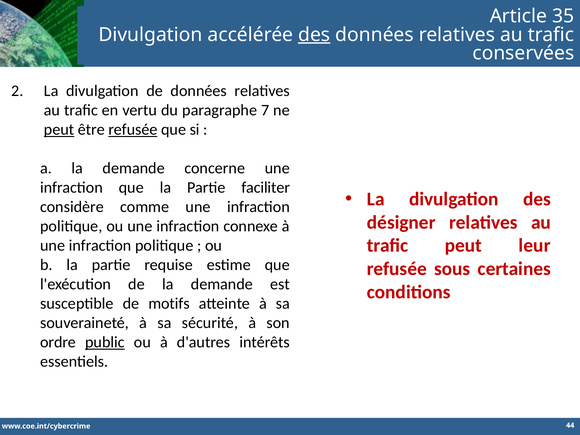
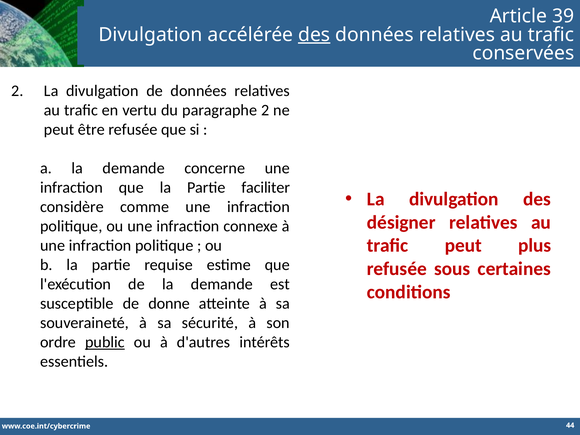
35: 35 -> 39 (563, 16)
paragraphe 7: 7 -> 2 (265, 110)
peut underline: present -> none (59, 129)
refusée underline: present -> none (133, 129)
leur: leur -> plus (535, 246)
motifs: motifs -> donne (169, 303)
